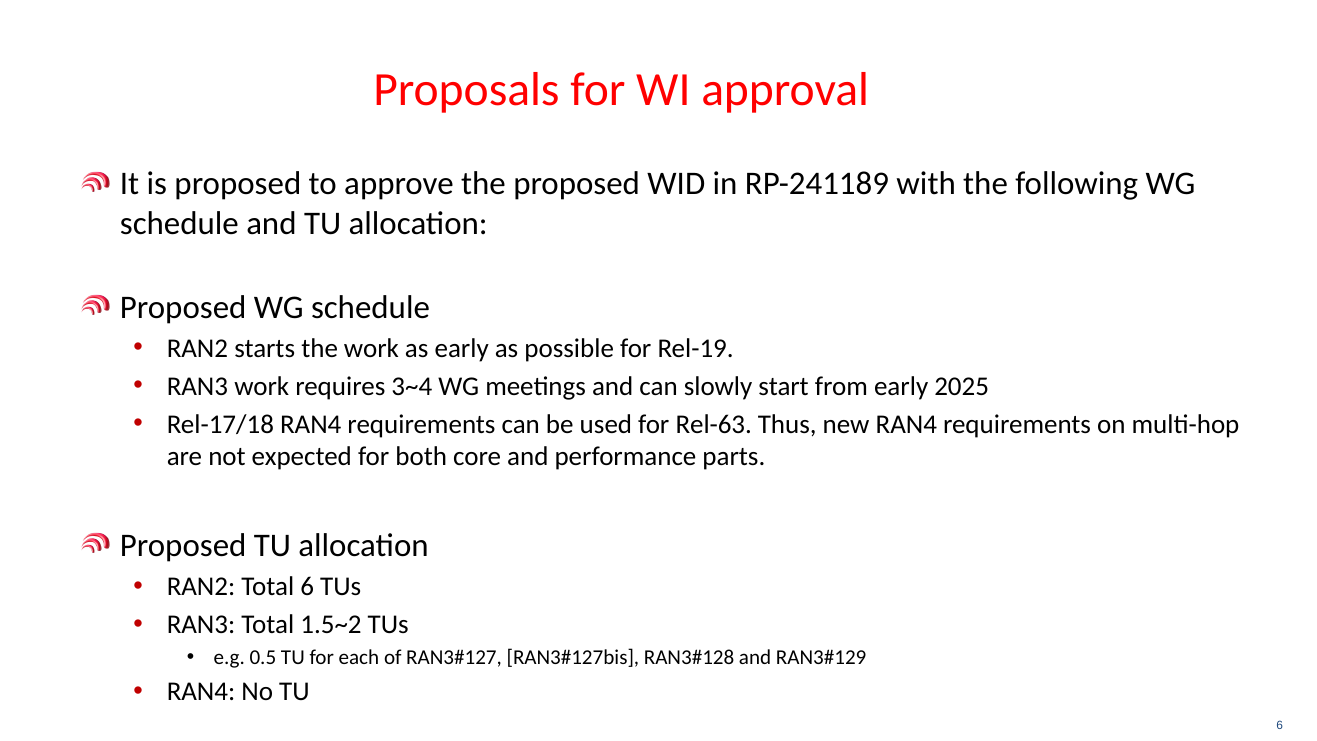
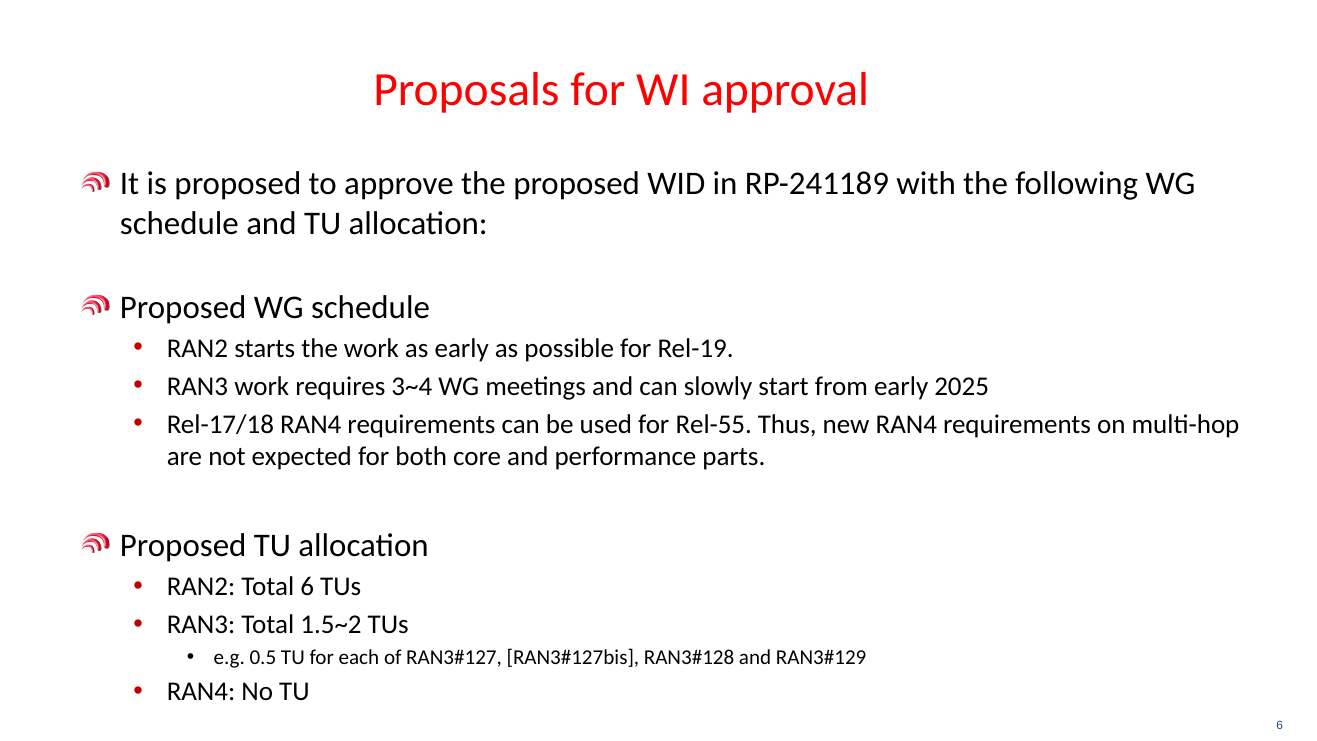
Rel-63: Rel-63 -> Rel-55 (714, 424)
